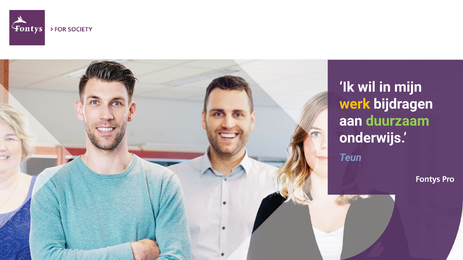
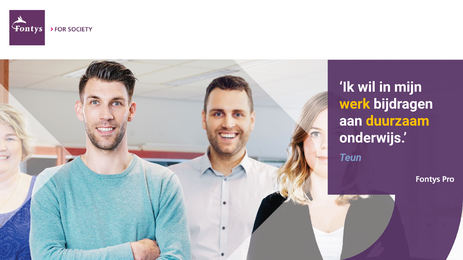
duurzaam colour: light green -> yellow (398, 121)
